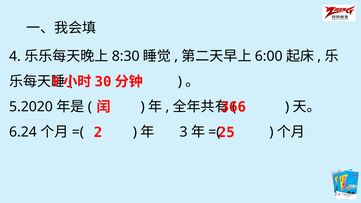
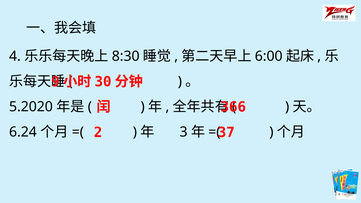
25: 25 -> 37 (226, 132)
